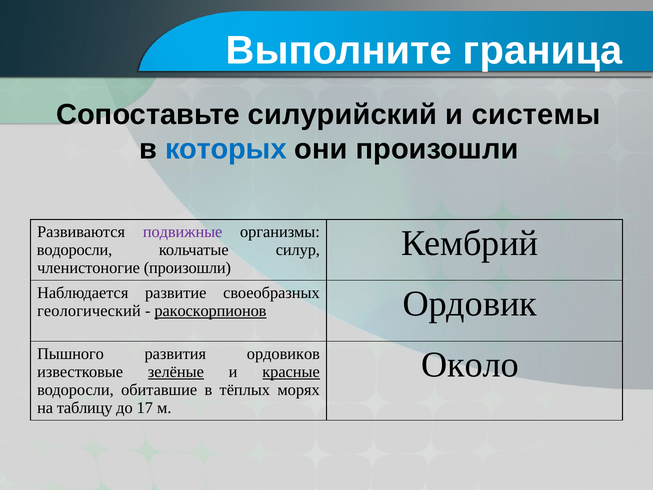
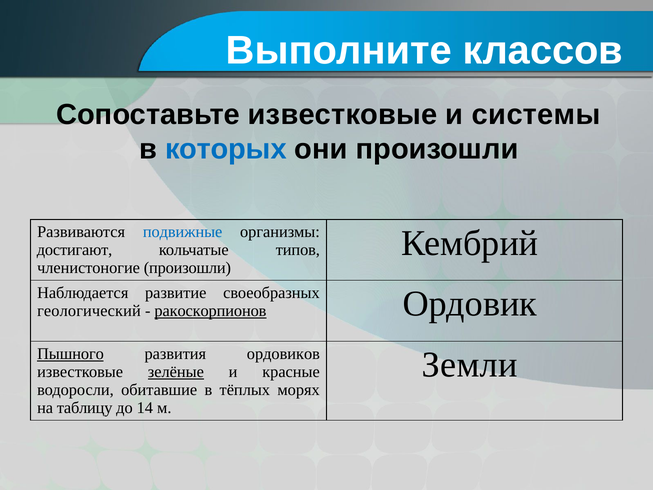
граница: граница -> классов (543, 50)
Сопоставьте силурийский: силурийский -> известковые (343, 114)
подвижные colour: purple -> blue (183, 232)
водоросли: водоросли -> достигают (75, 250)
силур: силур -> типов (298, 250)
Пышного underline: none -> present (70, 354)
Около: Около -> Земли (470, 365)
красные underline: present -> none (291, 372)
17: 17 -> 14 (145, 408)
